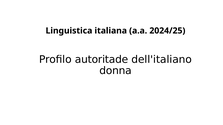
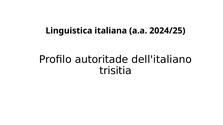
donna: donna -> trisitia (116, 71)
